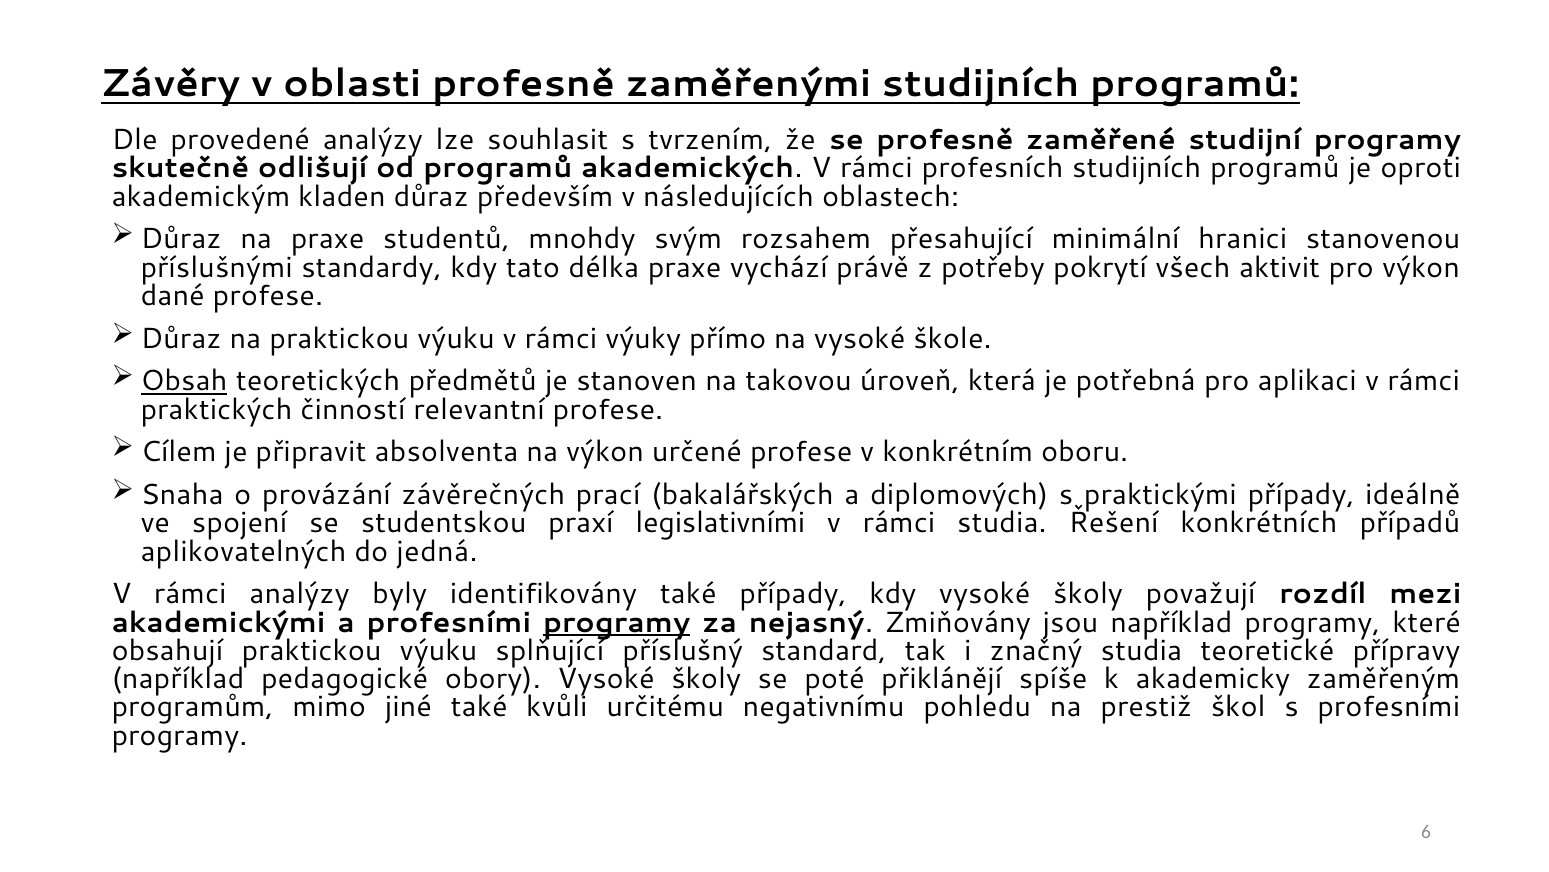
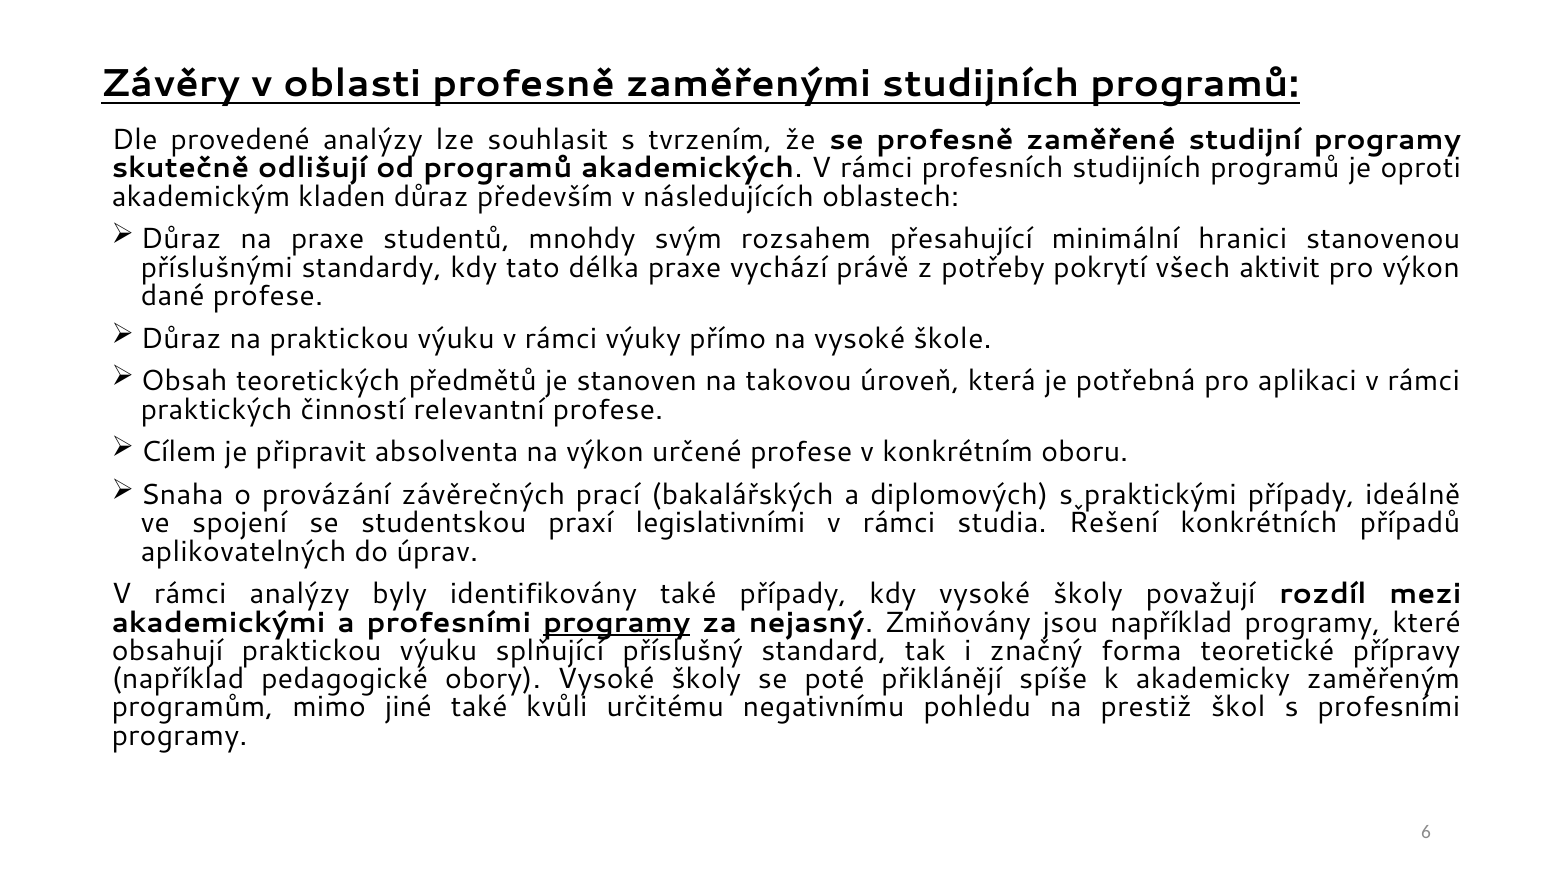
Obsah underline: present -> none (184, 381)
jedná: jedná -> úprav (437, 551)
značný studia: studia -> forma (1141, 650)
